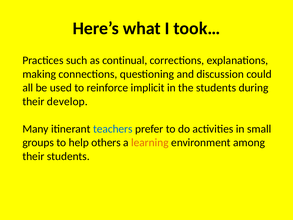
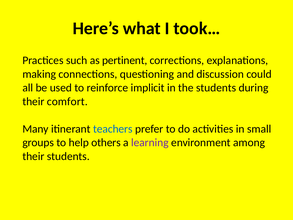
continual: continual -> pertinent (125, 60)
develop: develop -> comfort (67, 101)
learning colour: orange -> purple (150, 142)
